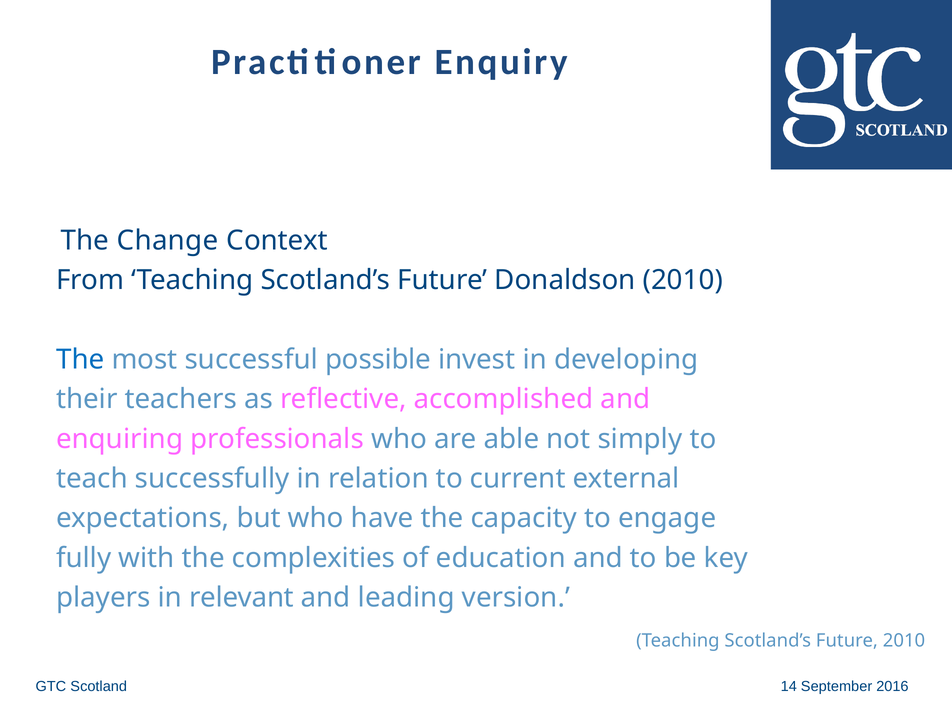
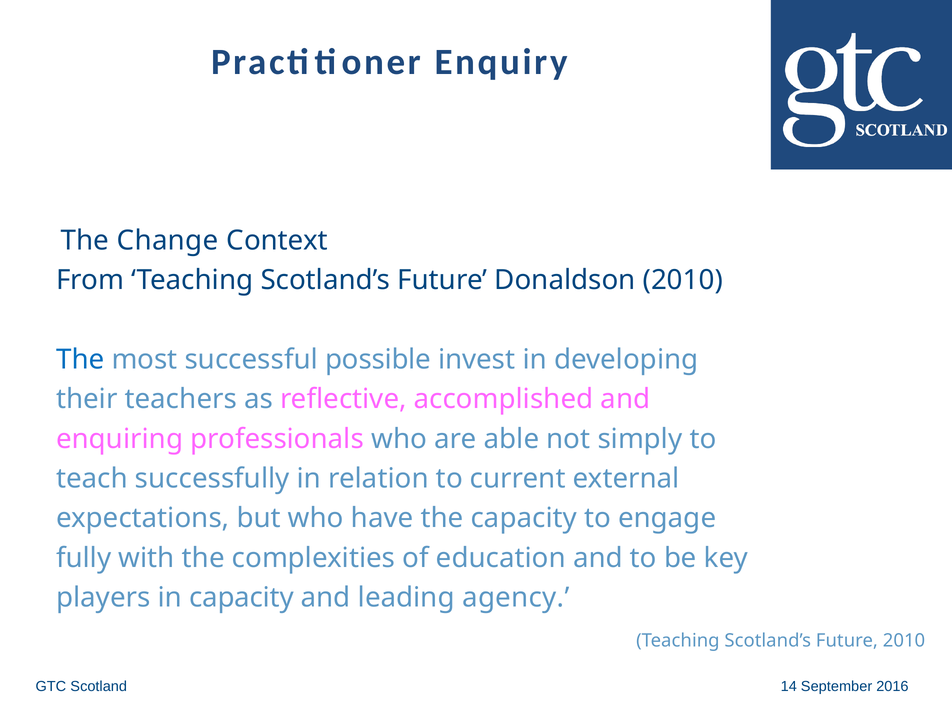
in relevant: relevant -> capacity (241, 598)
version: version -> agency (516, 598)
